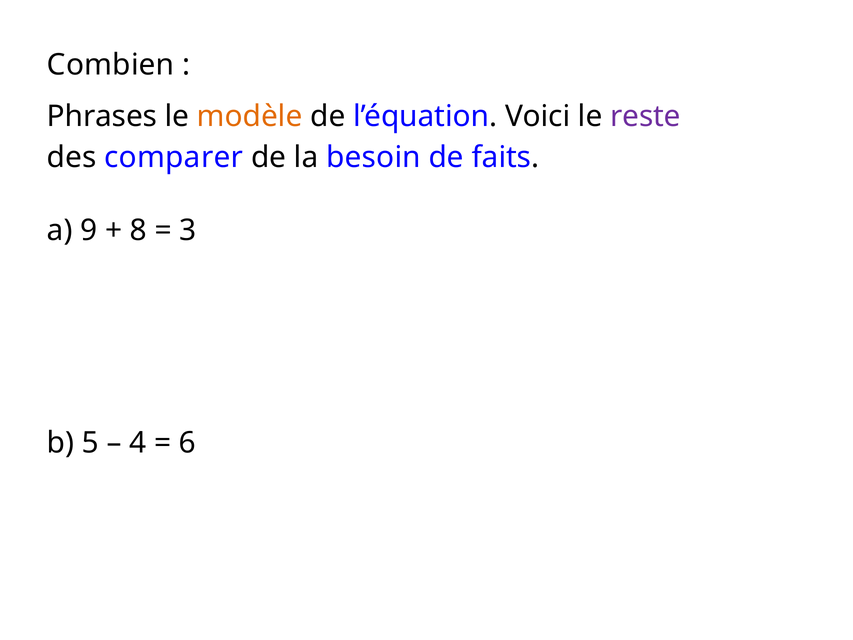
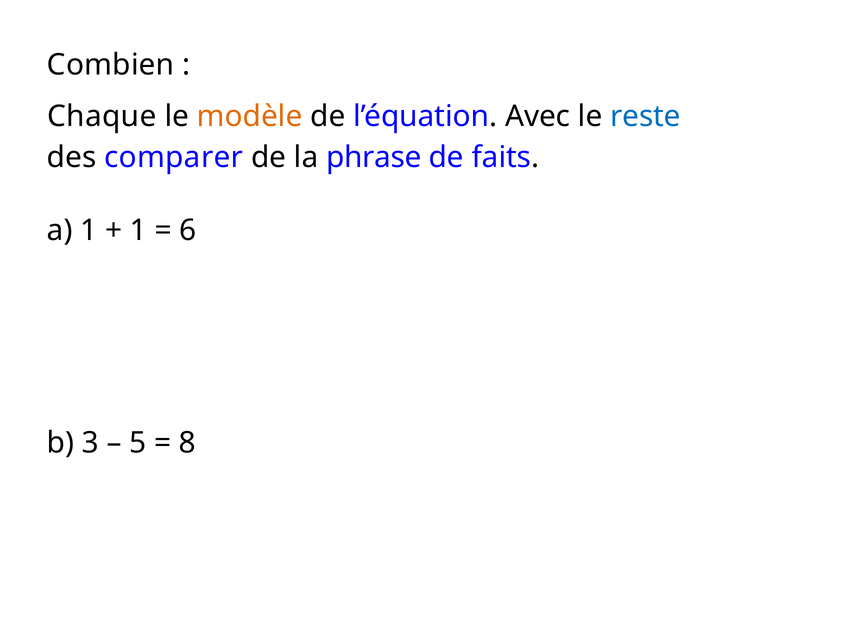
Phrases: Phrases -> Chaque (102, 117)
Voici: Voici -> Avec (538, 117)
reste colour: purple -> blue (645, 117)
besoin: besoin -> phrase (374, 157)
a 9: 9 -> 1 (89, 230)
8: 8 -> 1 (138, 230)
3: 3 -> 6 (188, 230)
5: 5 -> 3 (90, 442)
4: 4 -> 5 (138, 442)
6: 6 -> 8 (187, 442)
